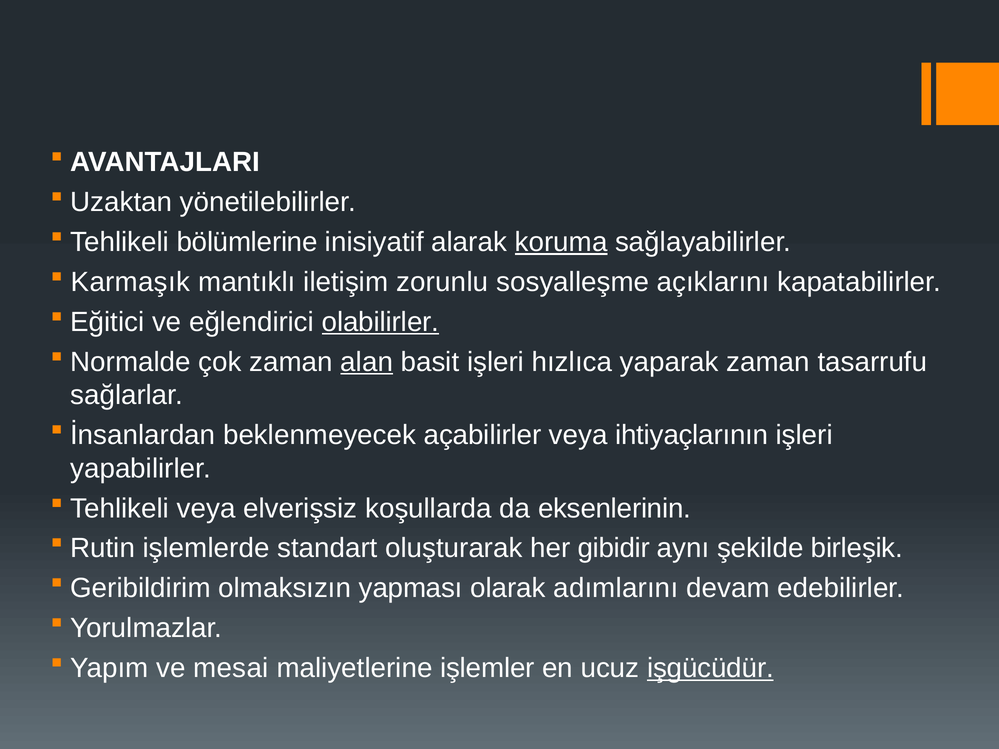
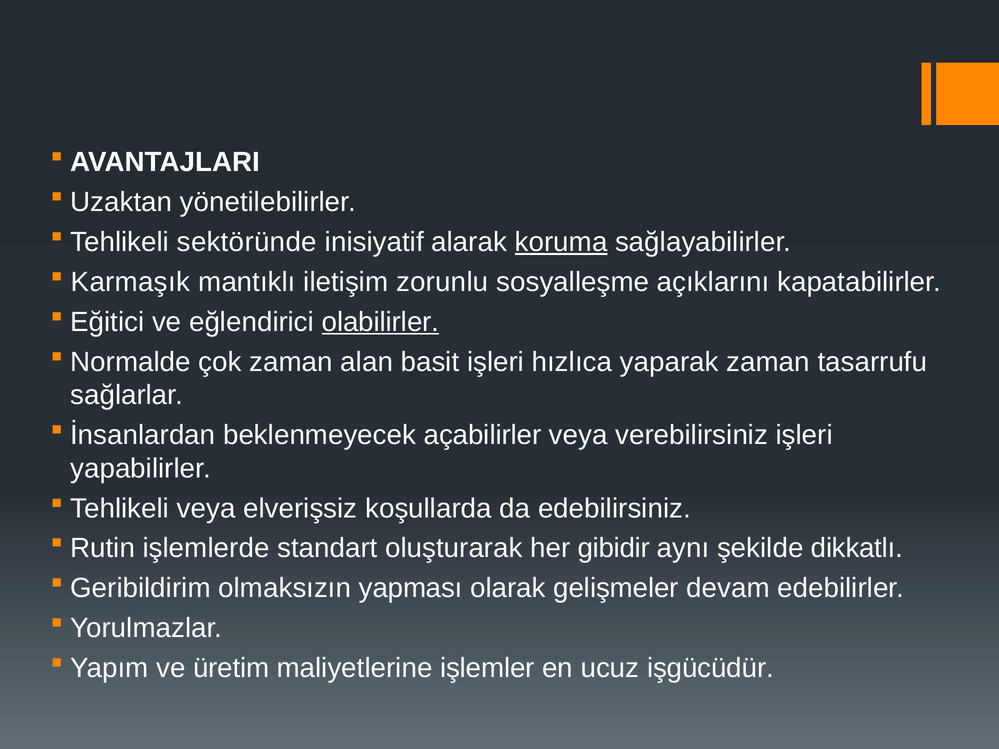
bölümlerine: bölümlerine -> sektöründe (247, 242)
alan underline: present -> none (367, 362)
ihtiyaçlarının: ihtiyaçlarının -> verebilirsiniz (692, 435)
eksenlerinin: eksenlerinin -> edebilirsiniz (614, 509)
birleşik: birleşik -> dikkatlı (857, 549)
adımlarını: adımlarını -> gelişmeler (616, 588)
mesai: mesai -> üretim (231, 668)
işgücüdür underline: present -> none (710, 668)
